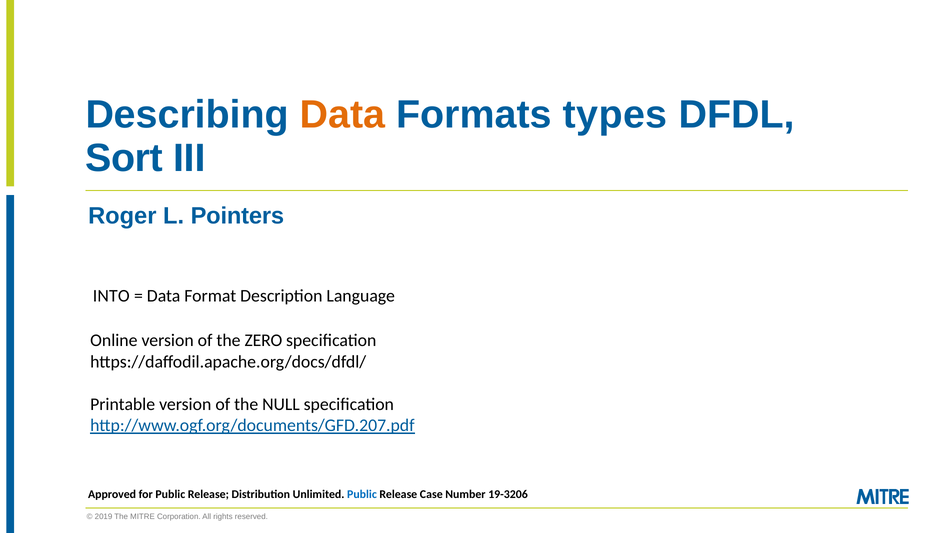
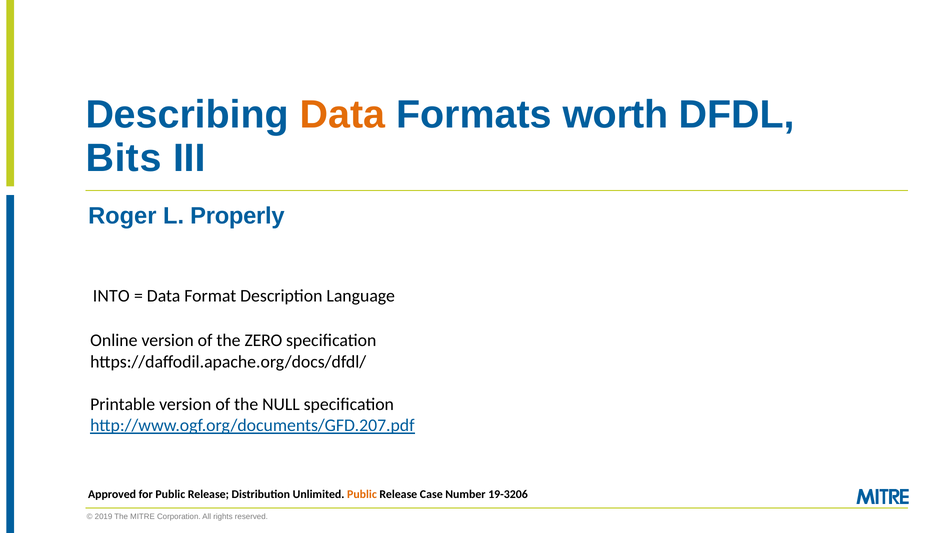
types: types -> worth (615, 115)
Sort: Sort -> Bits (124, 158)
Pointers: Pointers -> Properly (237, 216)
Public colour: blue -> orange (362, 494)
